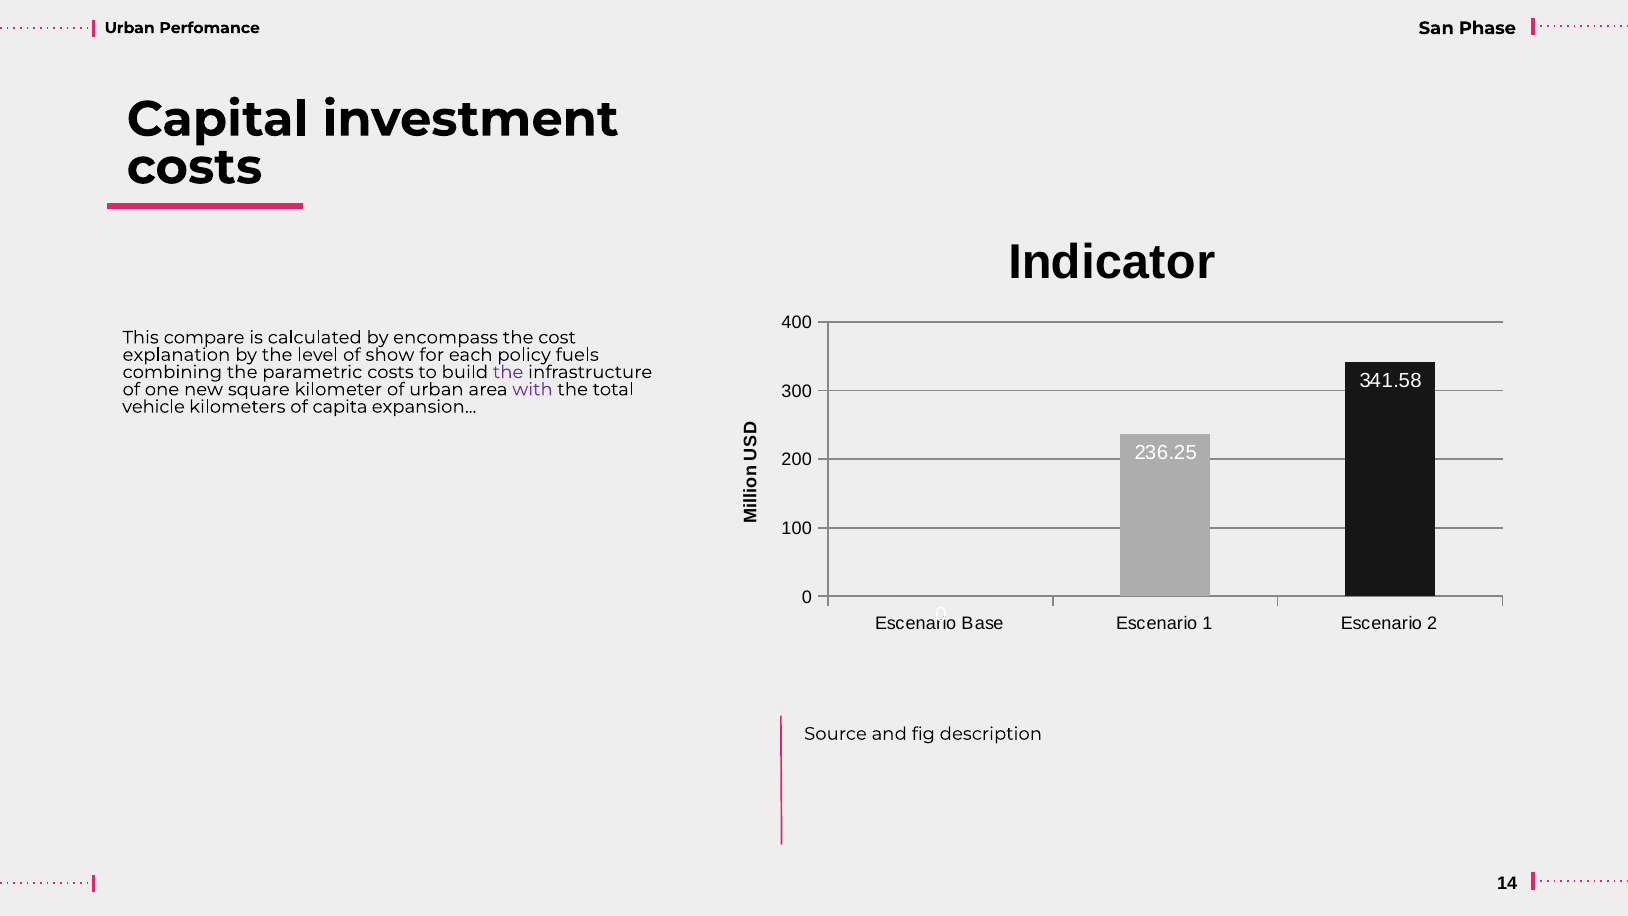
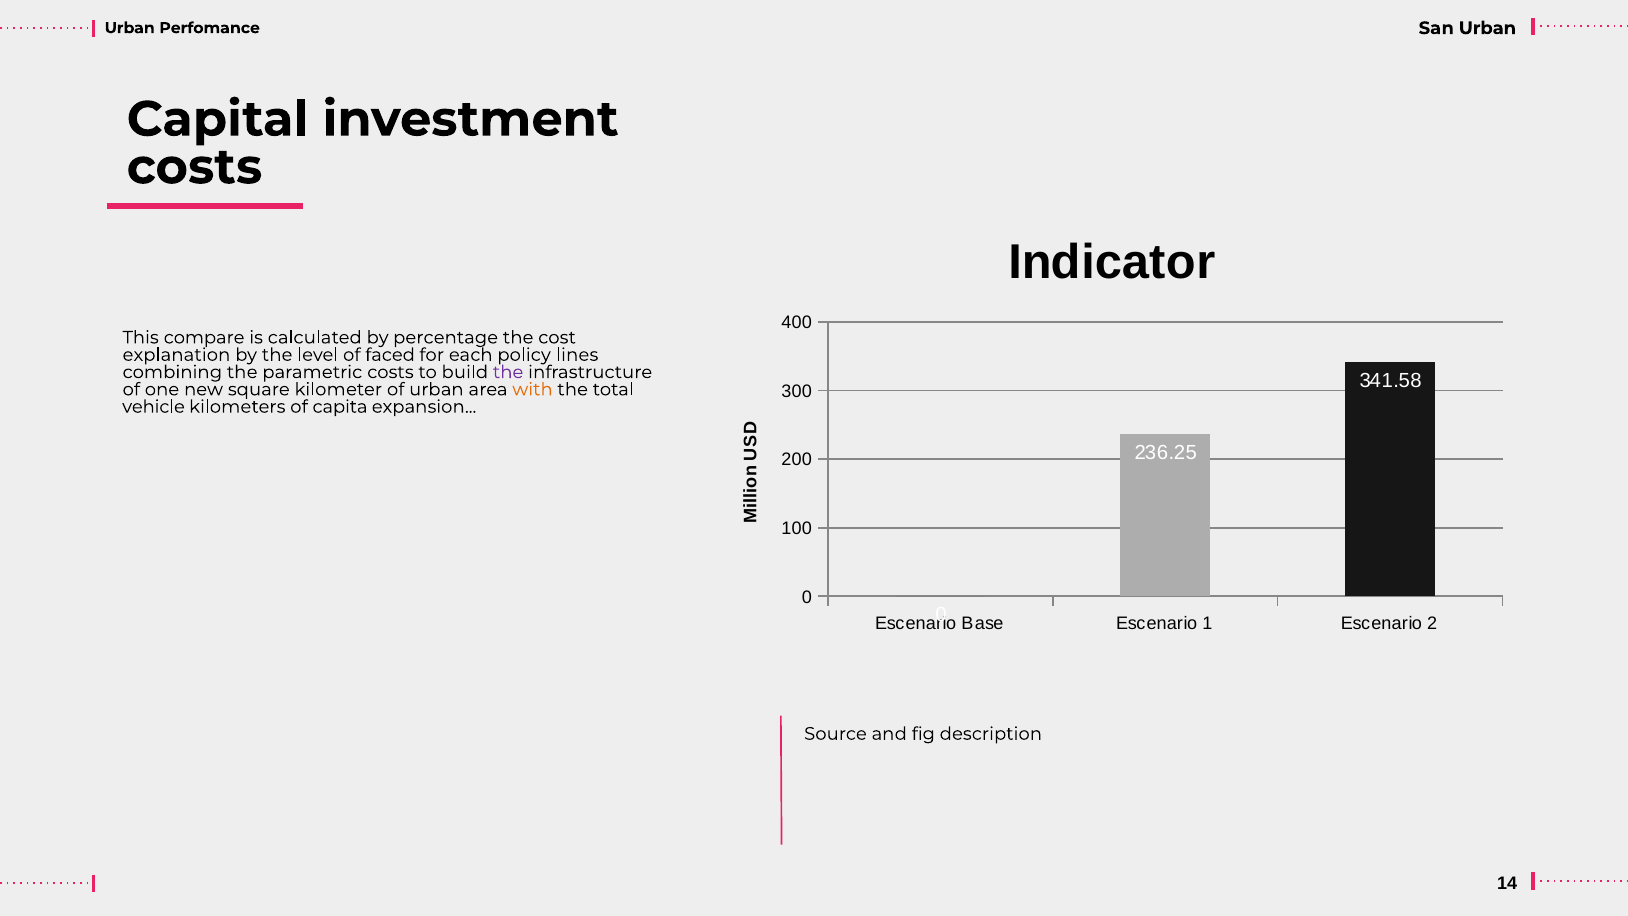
San Phase: Phase -> Urban (1487, 28)
encompass: encompass -> percentage (446, 337)
show: show -> faced (390, 355)
fuels: fuels -> lines (577, 355)
with colour: purple -> orange (533, 389)
